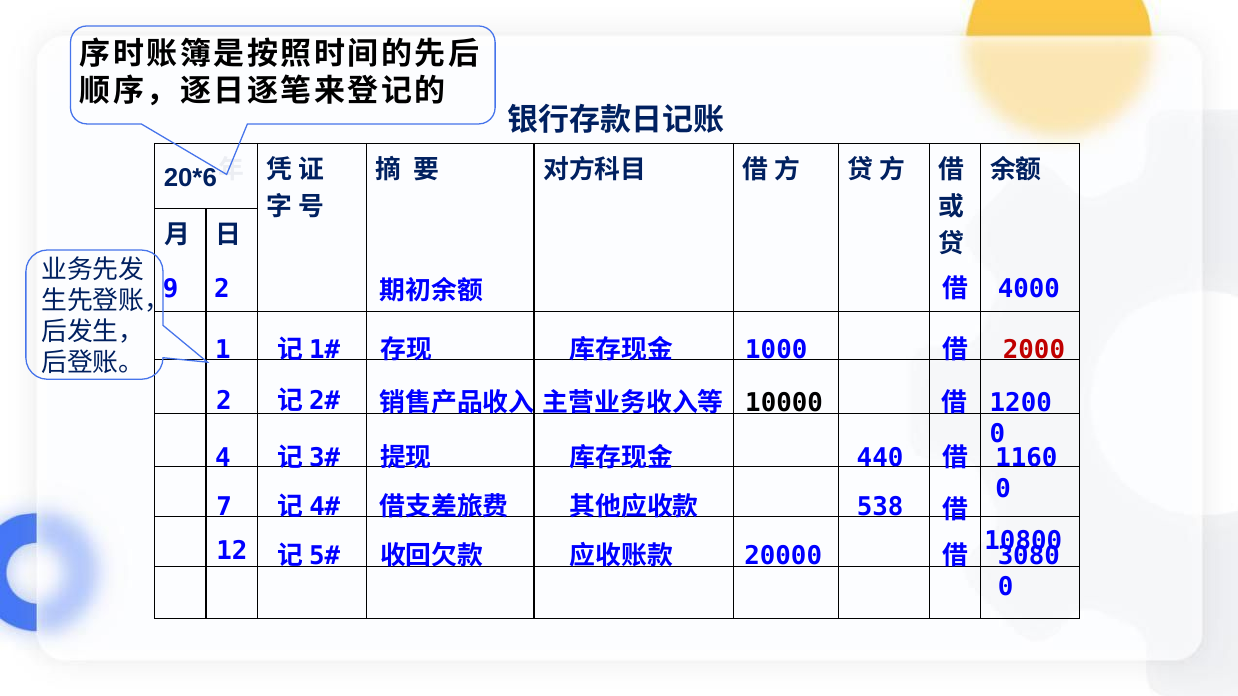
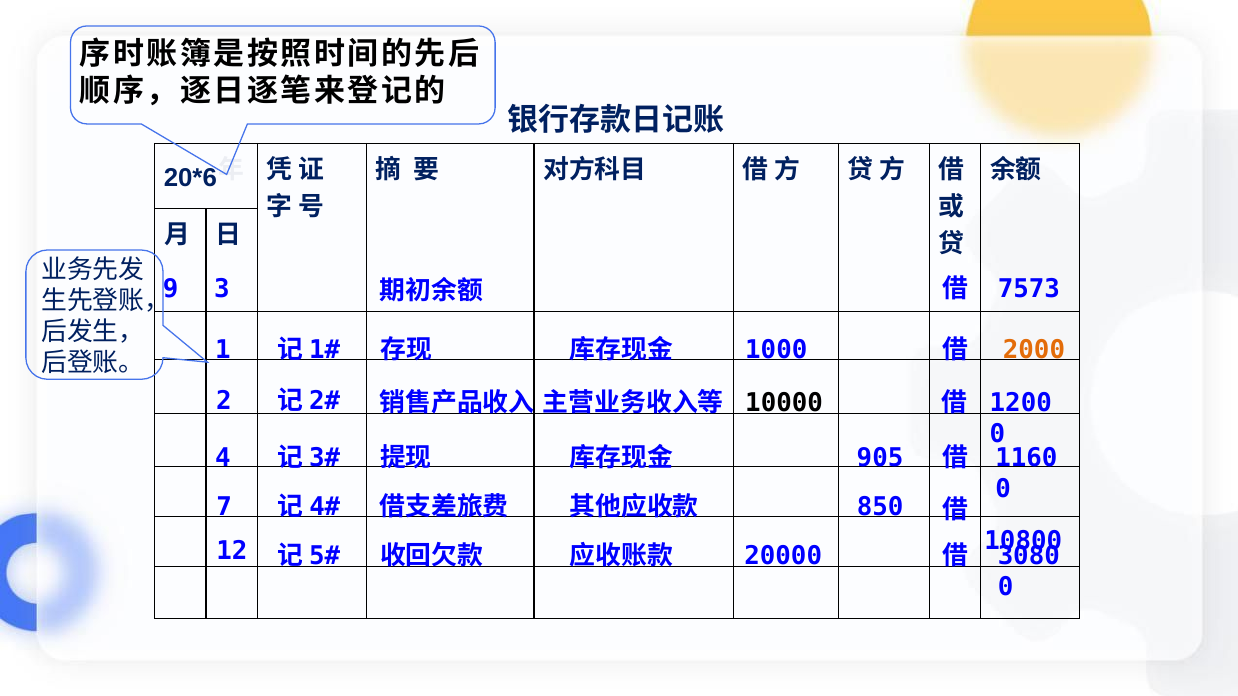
9 2: 2 -> 3 (222, 290)
4000: 4000 -> 7573 (1029, 290)
2000 colour: red -> orange (1034, 350)
440: 440 -> 905 (880, 458)
538: 538 -> 850 (880, 508)
